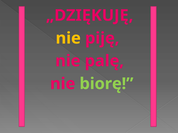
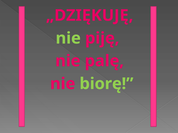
nie colour: yellow -> light green (68, 38)
